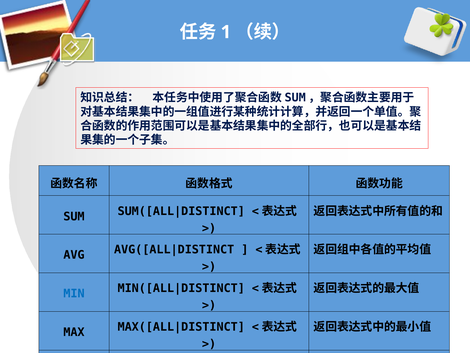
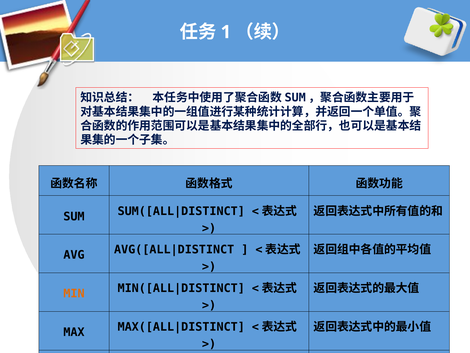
MIN colour: blue -> orange (74, 293)
